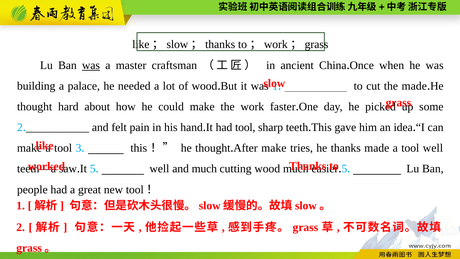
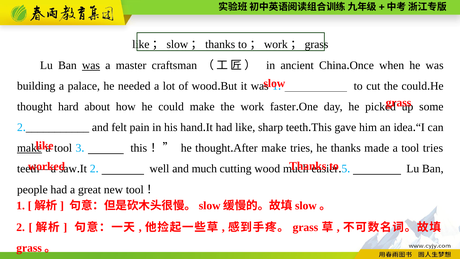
the made: made -> could (414, 86)
had tool: tool -> like (245, 127)
make underline: none -> present (30, 148)
tool well: well -> tries (433, 148)
It 5: 5 -> 2 (93, 169)
